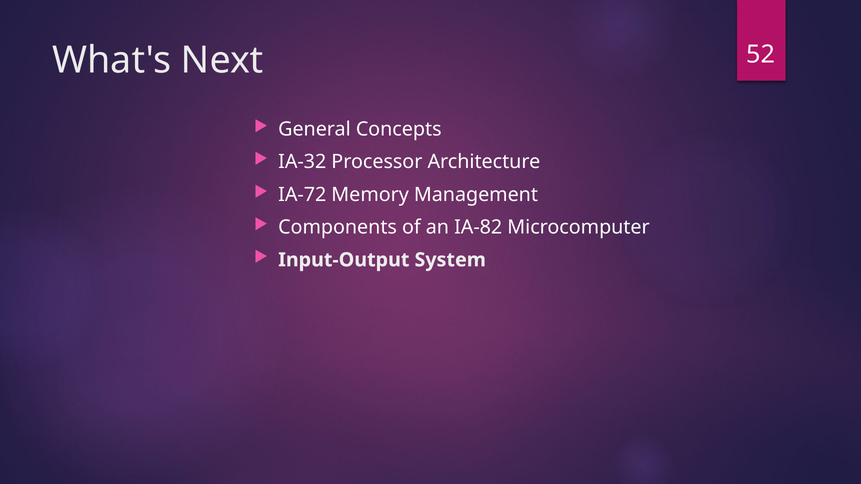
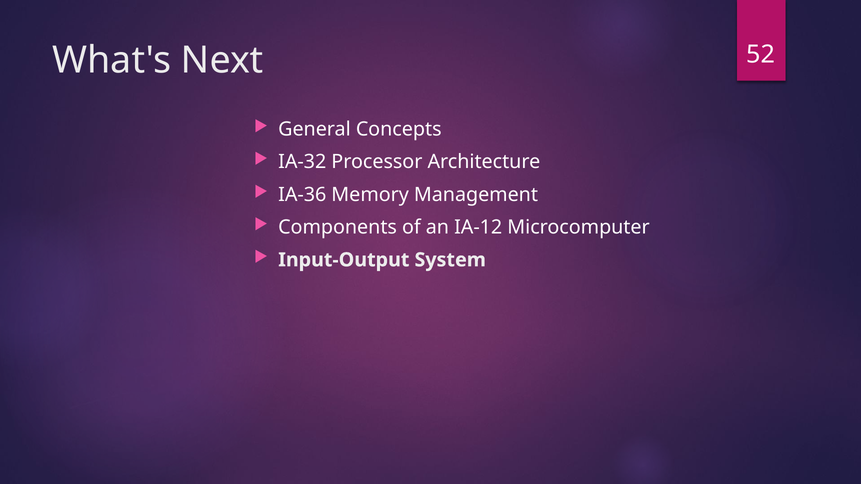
IA-72: IA-72 -> IA-36 (302, 195)
IA-82: IA-82 -> IA-12 (478, 227)
